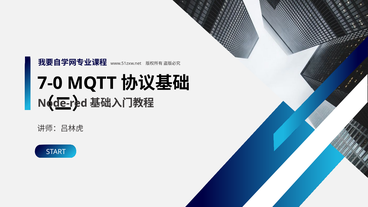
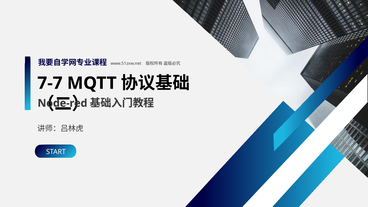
7-0: 7-0 -> 7-7 (50, 83)
